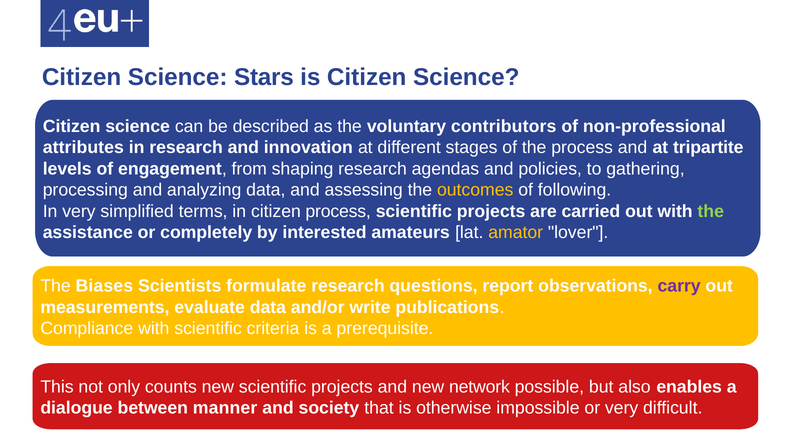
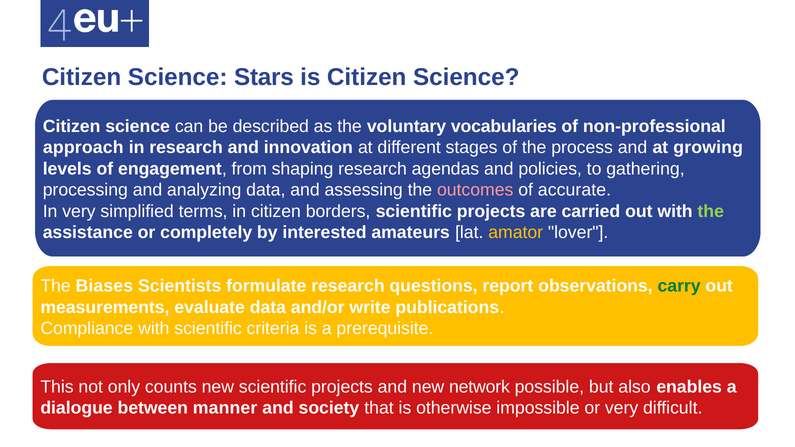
contributors: contributors -> vocabularies (504, 127)
attributes: attributes -> approach (83, 148)
tripartite: tripartite -> growing (708, 148)
outcomes colour: yellow -> pink (475, 190)
following: following -> accurate (574, 190)
citizen process: process -> borders (338, 211)
carry colour: purple -> green (679, 286)
